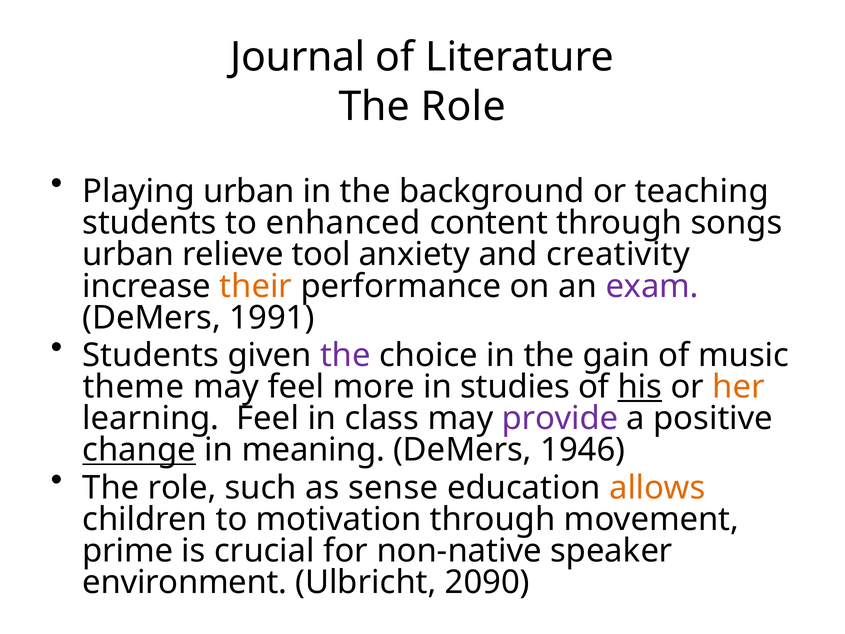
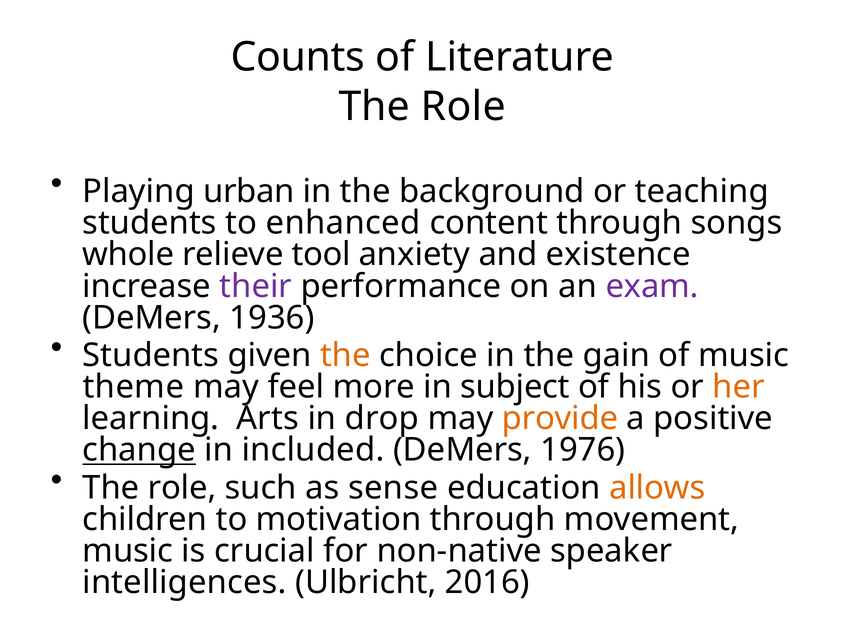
Journal: Journal -> Counts (298, 57)
urban: urban -> whole (128, 255)
creativity: creativity -> existence (618, 255)
their colour: orange -> purple (256, 286)
1991: 1991 -> 1936 (272, 318)
the colour: purple -> orange (345, 355)
studies: studies -> subject (515, 387)
his underline: present -> none (640, 387)
learning Feel: Feel -> Arts (268, 418)
class: class -> drop (382, 418)
provide colour: purple -> orange (560, 418)
meaning: meaning -> included (313, 450)
1946: 1946 -> 1976 (583, 450)
prime: prime -> music (128, 551)
environment: environment -> intelligences (185, 582)
2090: 2090 -> 2016 (487, 582)
